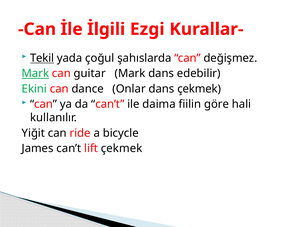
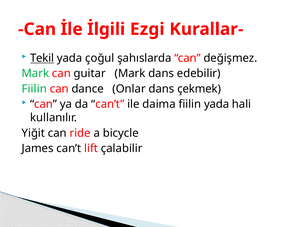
Mark underline: present -> none (35, 73)
Ekini: Ekini -> Fiilin (34, 89)
fiilin göre: göre -> yada (217, 104)
lift çekmek: çekmek -> çalabilir (122, 148)
